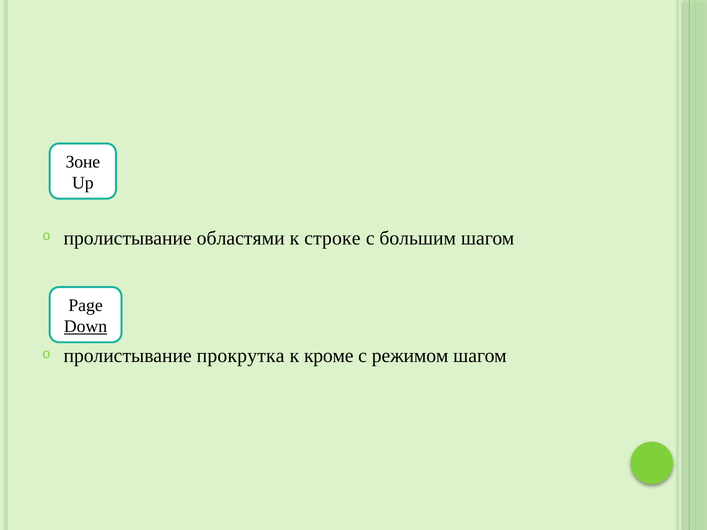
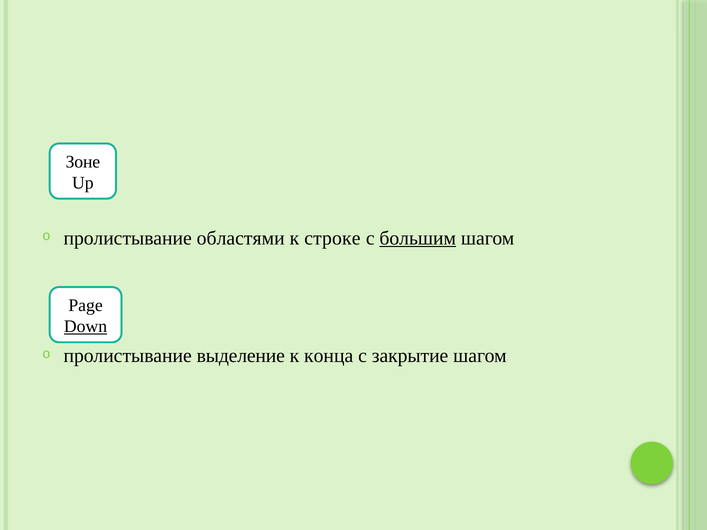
большим underline: none -> present (418, 238)
прокрутка: прокрутка -> выделение (241, 356)
кроме: кроме -> конца (329, 356)
режимом: режимом -> закрытие (410, 356)
